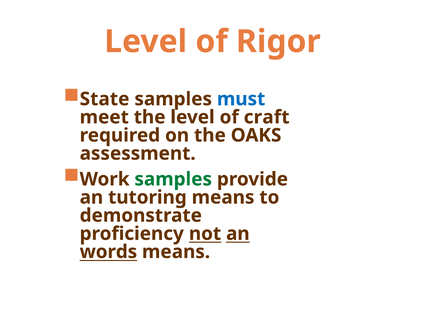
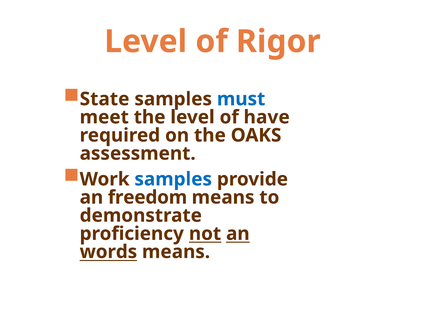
craft: craft -> have (267, 117)
samples colour: green -> blue (173, 179)
tutoring: tutoring -> freedom (148, 197)
